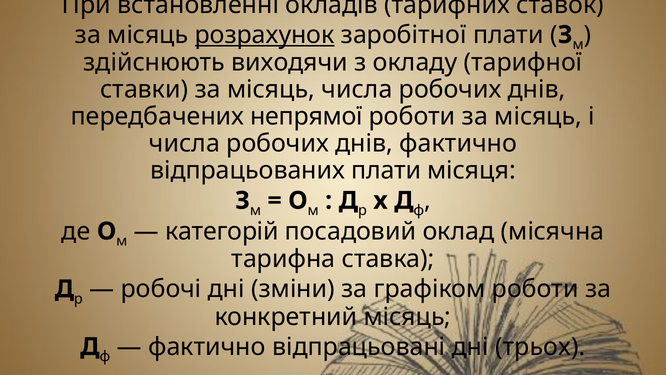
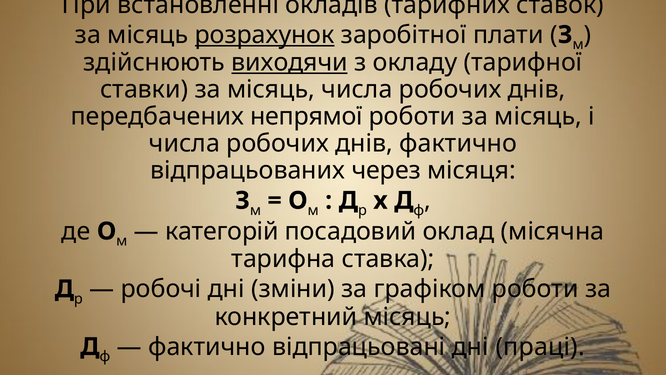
виходячи underline: none -> present (290, 62)
відпрацьованих плати: плати -> через (386, 170)
трьох: трьох -> праці (540, 346)
